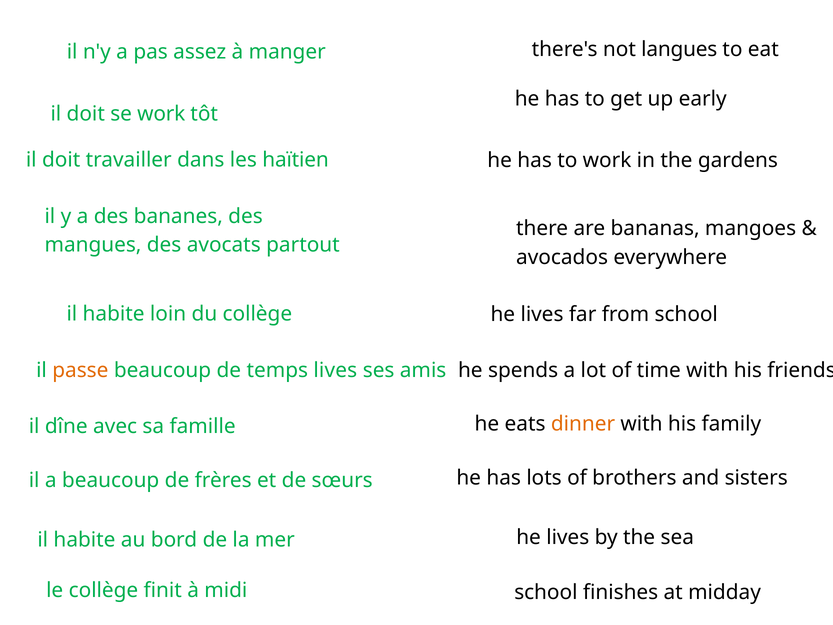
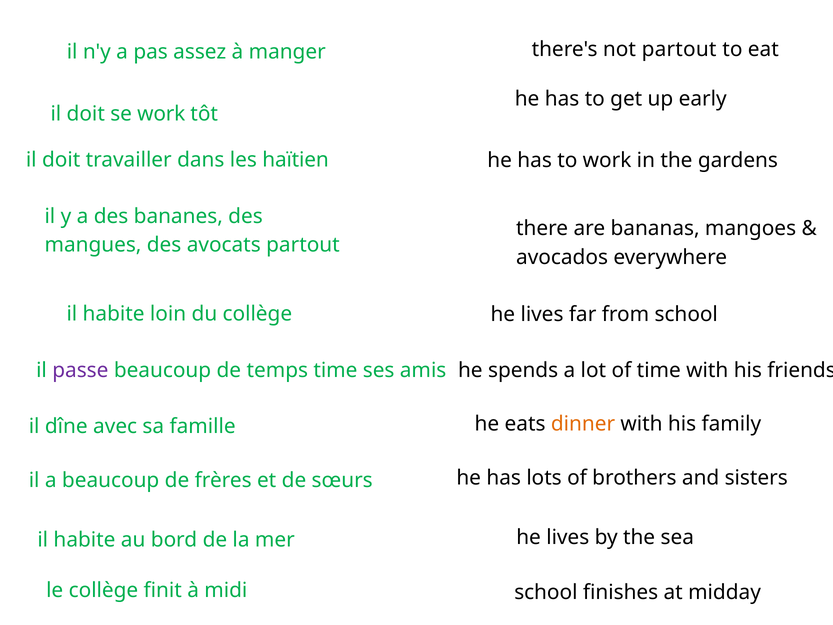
not langues: langues -> partout (679, 49)
passe colour: orange -> purple (80, 370)
temps lives: lives -> time (335, 370)
